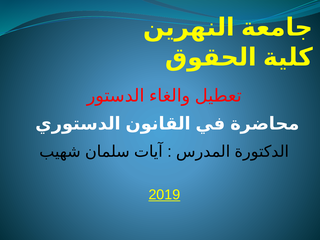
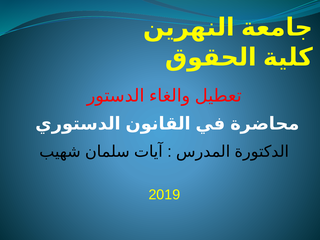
2019 underline: present -> none (164, 195)
